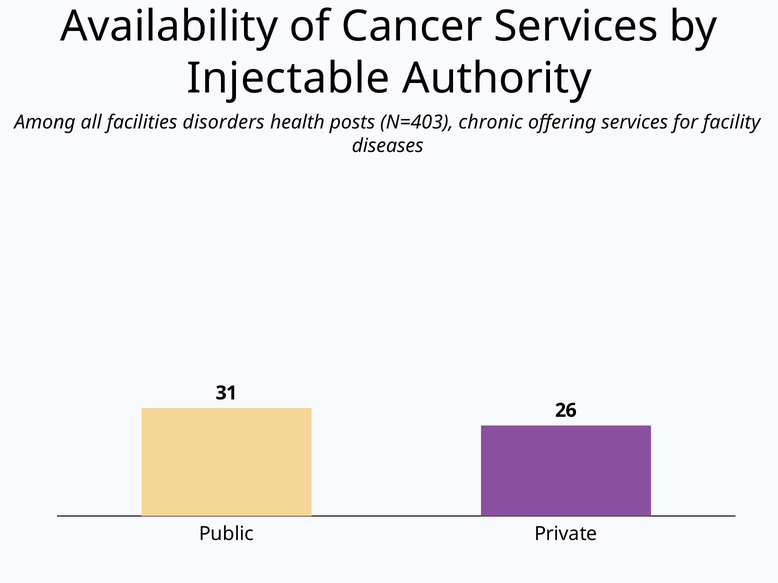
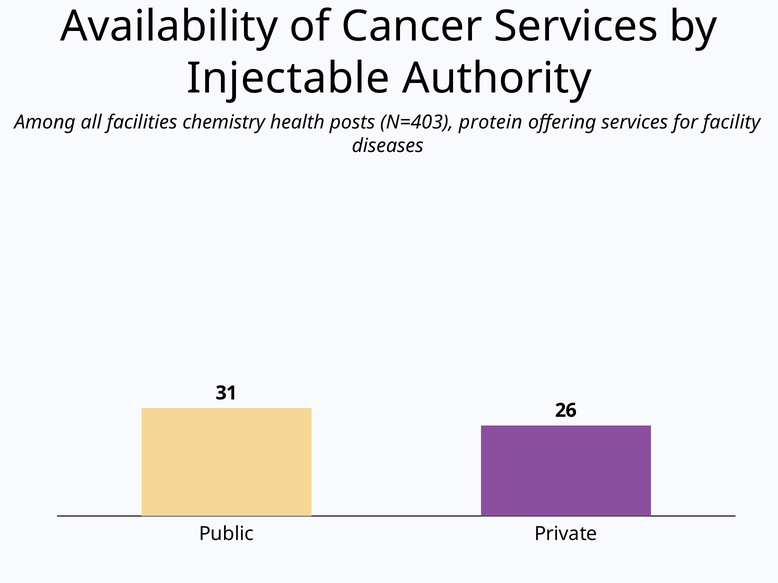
disorders: disorders -> chemistry (224, 123)
chronic: chronic -> protein (491, 123)
